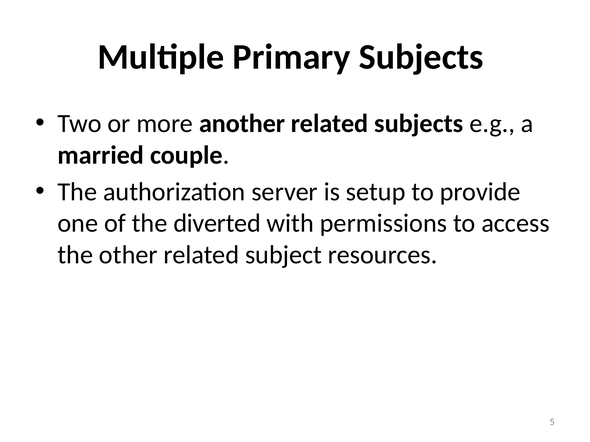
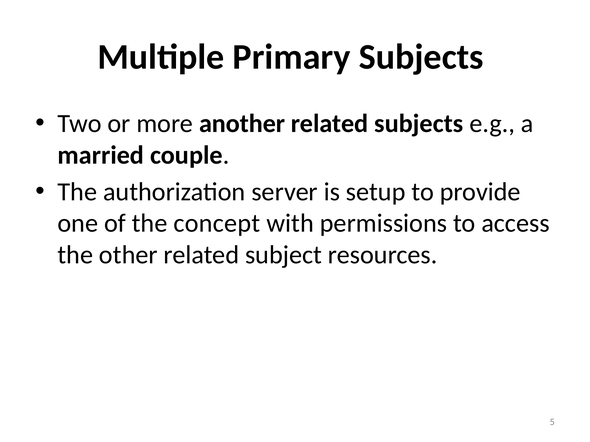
diverted: diverted -> concept (217, 224)
